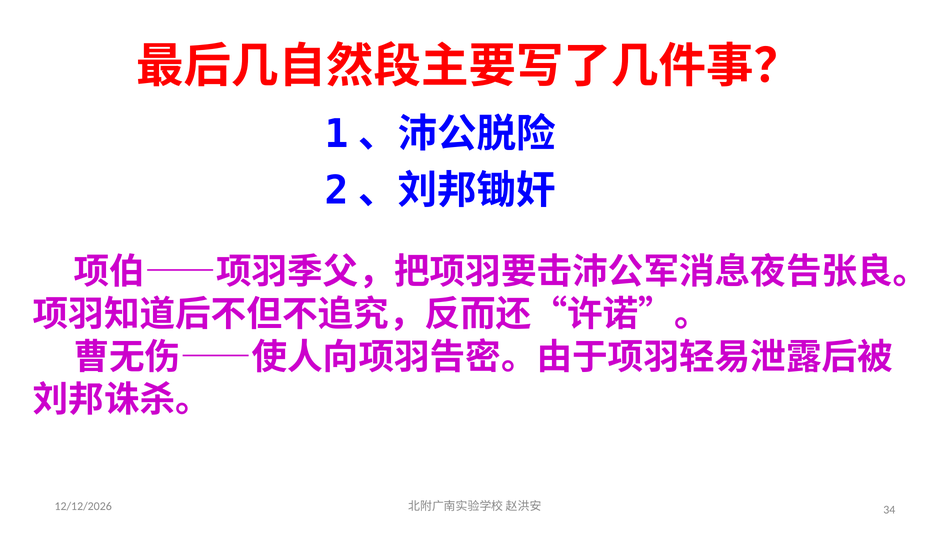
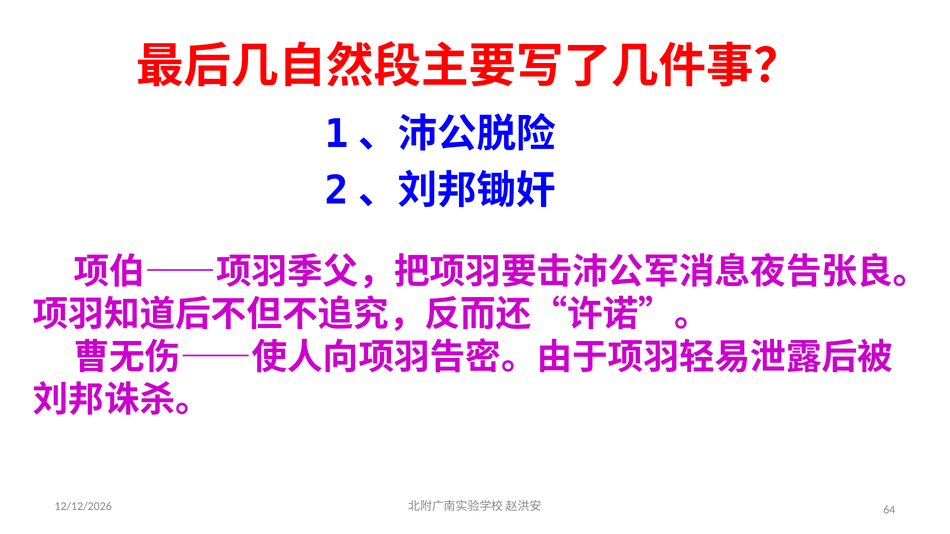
34: 34 -> 64 (889, 510)
